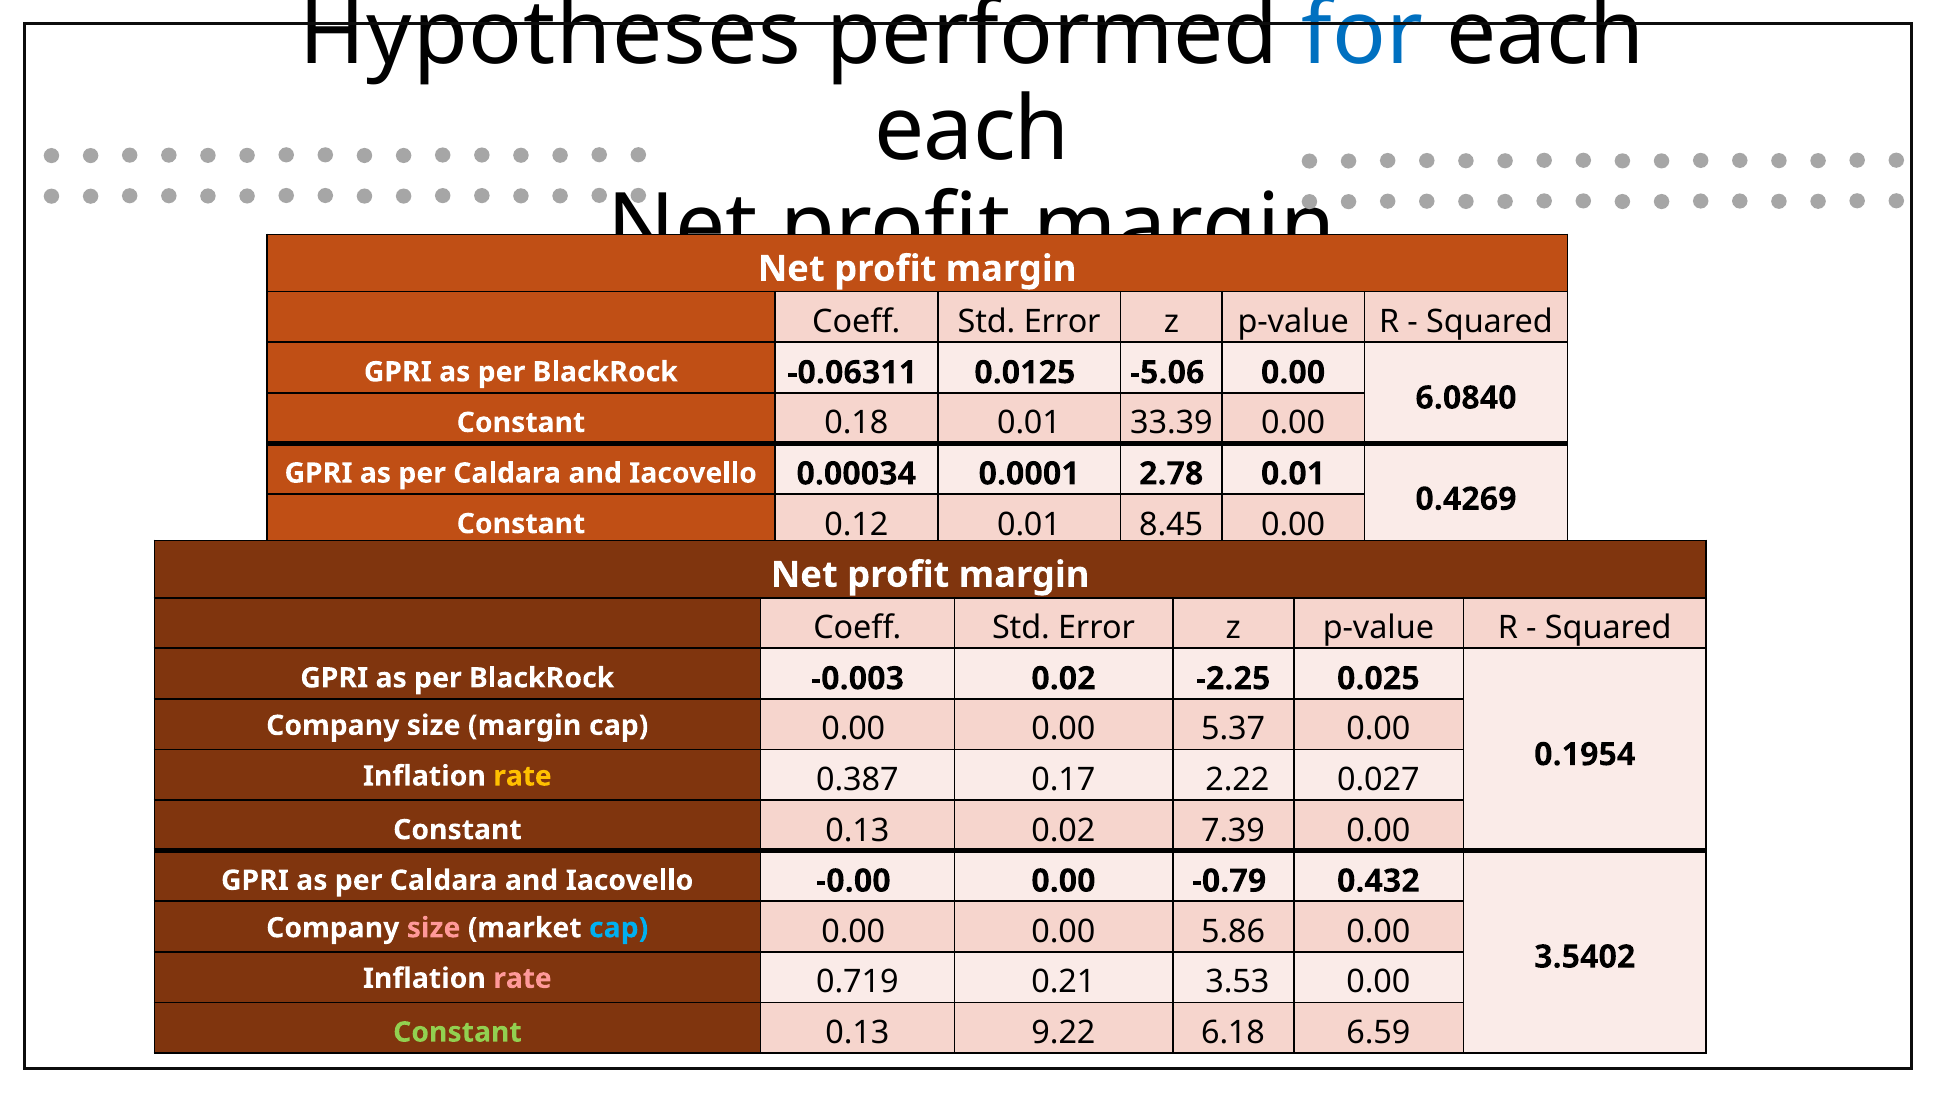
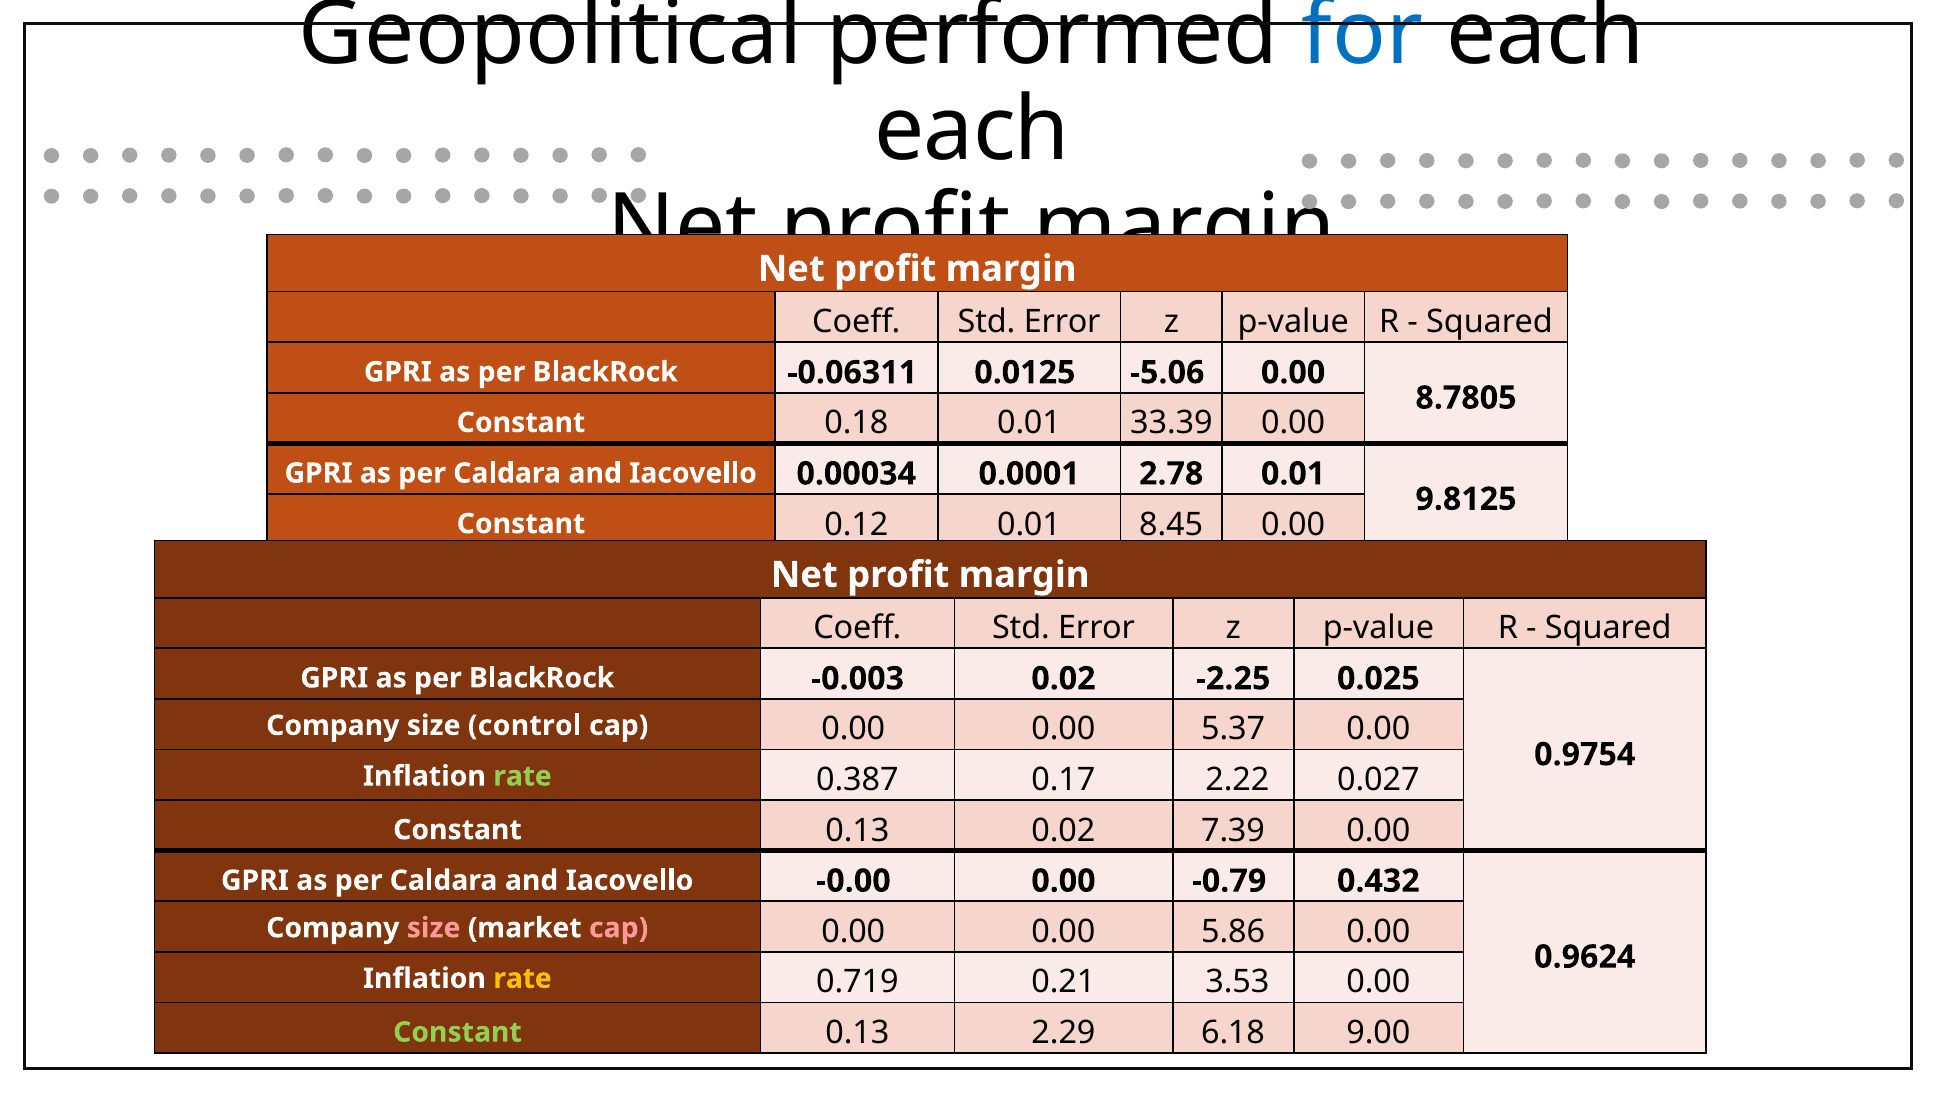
Hypotheses: Hypotheses -> Geopolitical (551, 34)
6.0840: 6.0840 -> 8.7805 (1466, 398)
0.4269: 0.4269 -> 9.8125 (1466, 499)
size margin: margin -> control (525, 725)
0.1954: 0.1954 -> 0.9754 (1585, 754)
rate colour: yellow -> light green (523, 776)
cap colour: light blue -> pink (619, 928)
3.5402: 3.5402 -> 0.9624 (1585, 956)
rate colour: pink -> yellow (523, 978)
9.22: 9.22 -> 2.29 (1063, 1032)
6.59: 6.59 -> 9.00 (1378, 1032)
